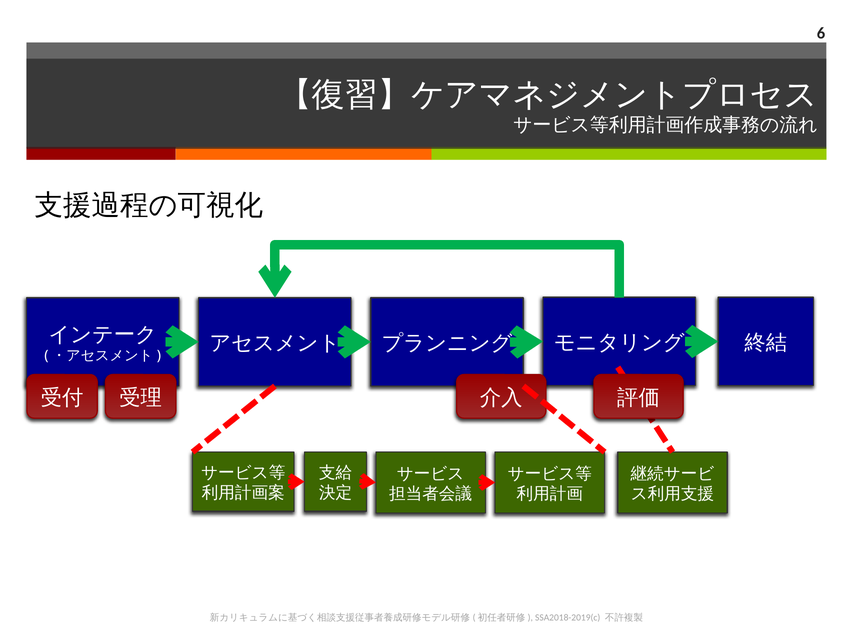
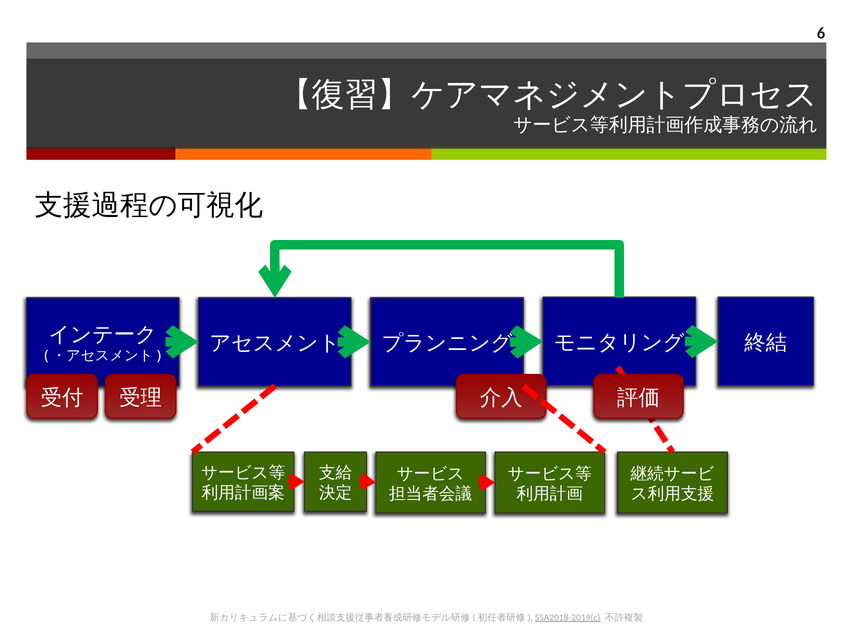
SSA2018-2019(c underline: none -> present (568, 618)
